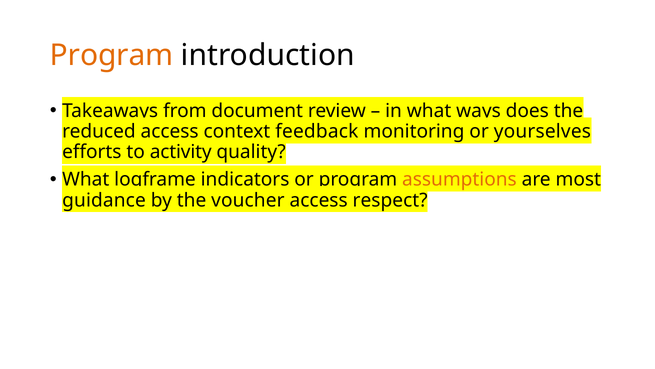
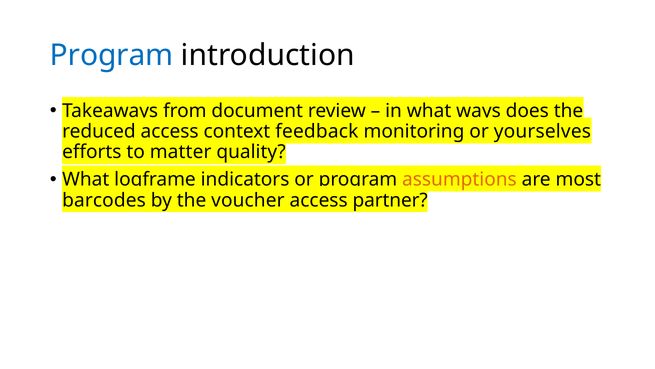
Program colour: orange -> blue (112, 55)
activity: activity -> matter (181, 152)
guidance: guidance -> barcodes (104, 200)
respect: respect -> partner (390, 200)
